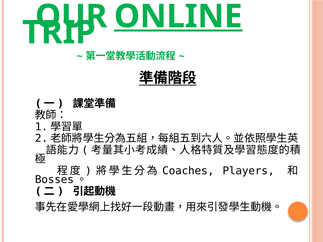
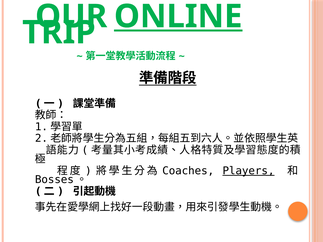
Players underline: none -> present (248, 171)
